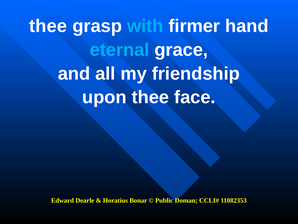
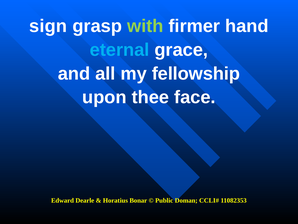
thee: thee -> sign (48, 26)
with colour: light blue -> light green (145, 26)
friendship: friendship -> fellowship (196, 73)
